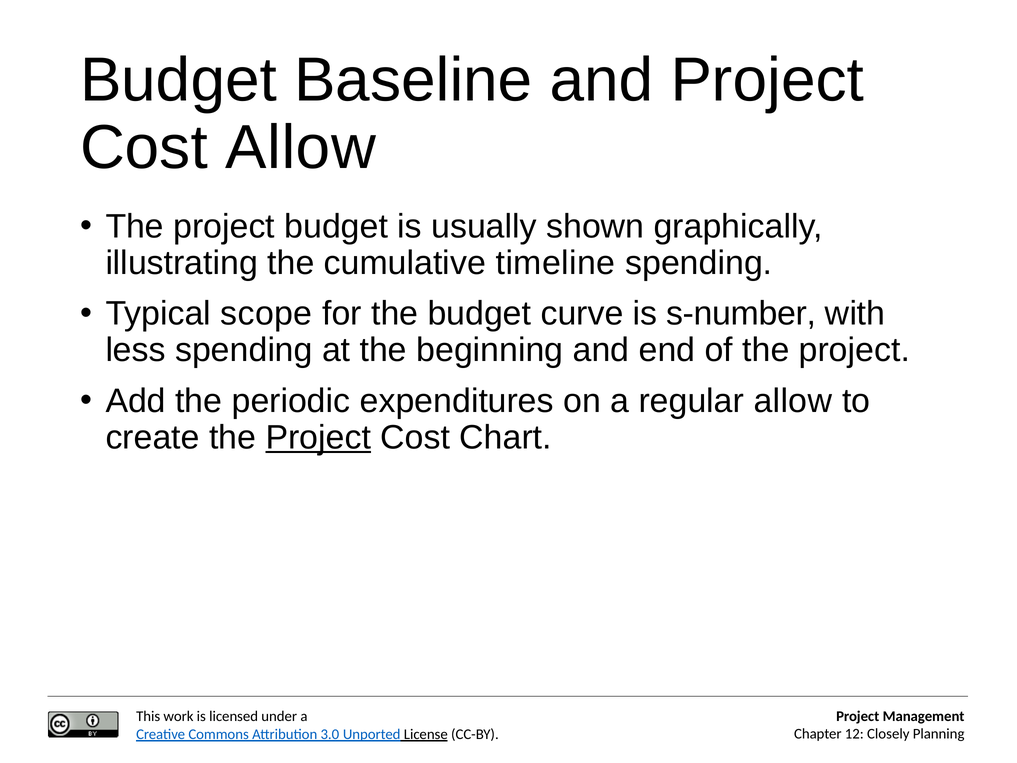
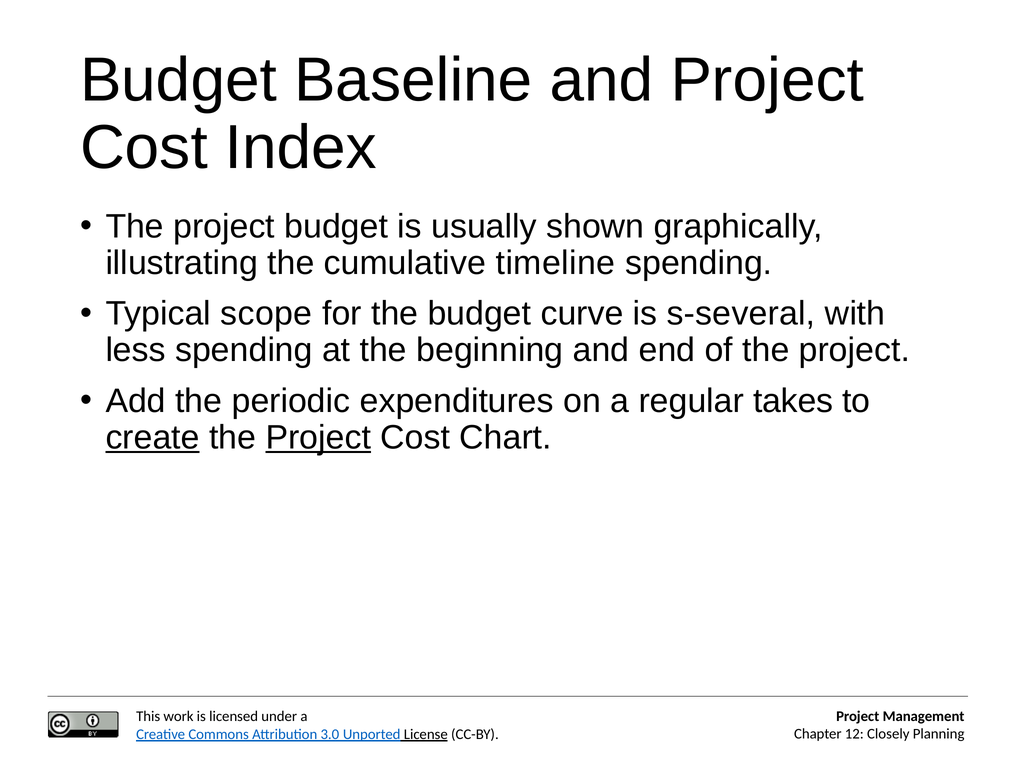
Cost Allow: Allow -> Index (301, 147)
s-number: s-number -> s-several (741, 314)
regular allow: allow -> takes (793, 401)
create underline: none -> present (153, 437)
